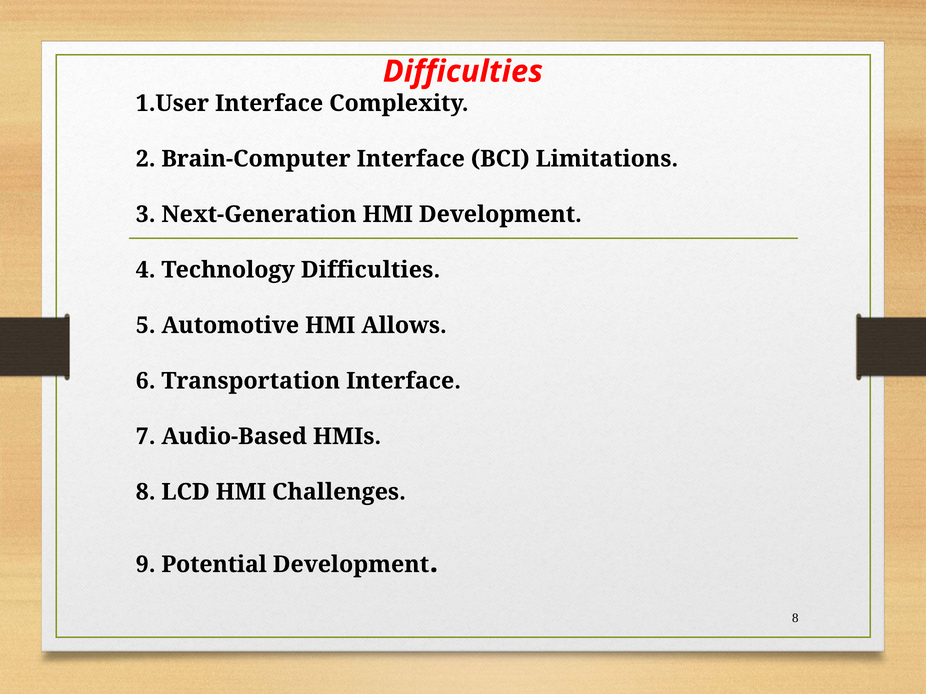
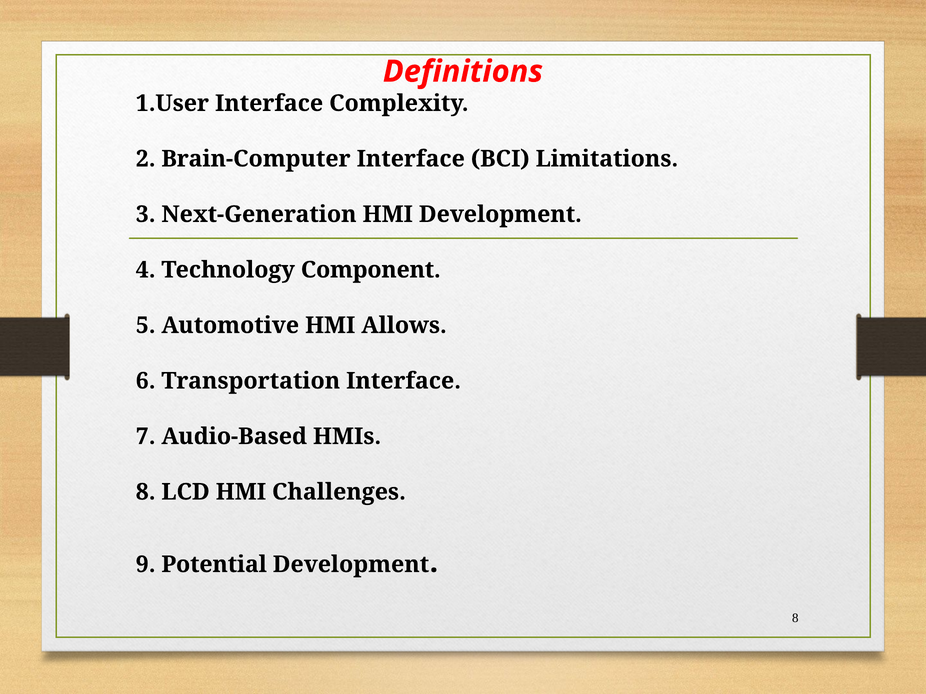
Difficulties: Difficulties -> Definitions (463, 72)
Technology Difficulties: Difficulties -> Component (371, 270)
